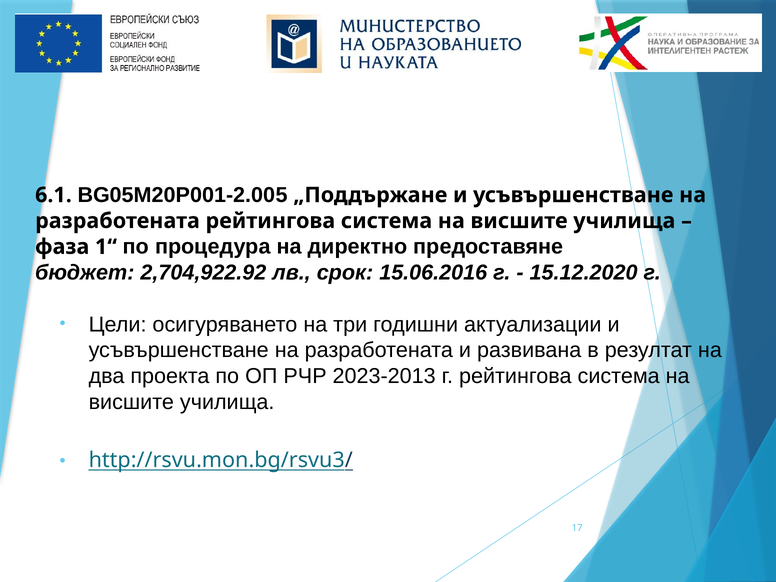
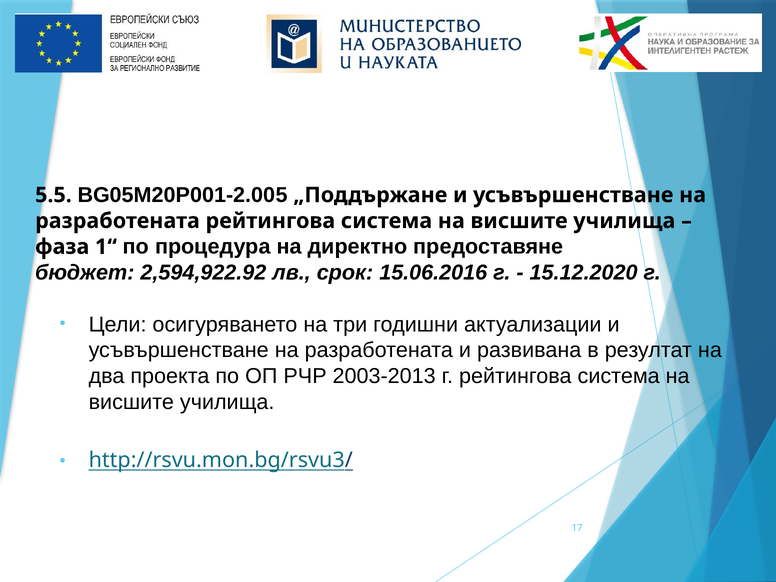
6.1: 6.1 -> 5.5 (53, 195)
2,704,922.92: 2,704,922.92 -> 2,594,922.92 (203, 273)
2023-2013: 2023-2013 -> 2003-2013 (384, 376)
